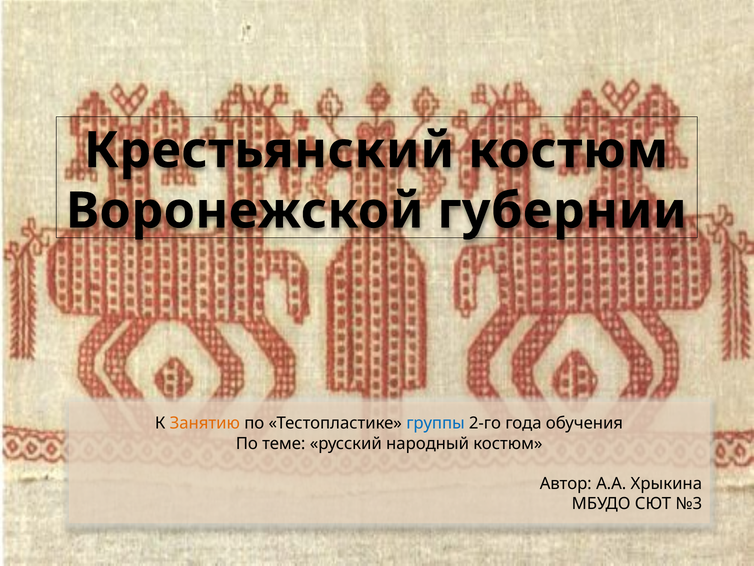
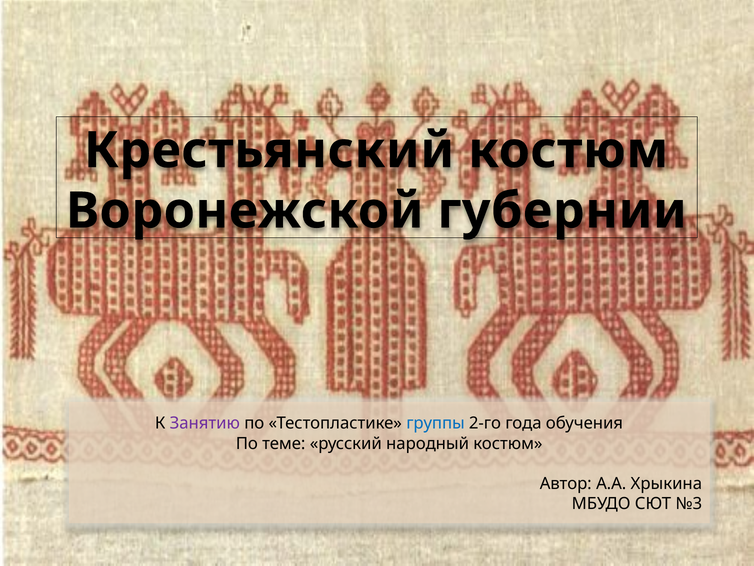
Занятию colour: orange -> purple (205, 423)
